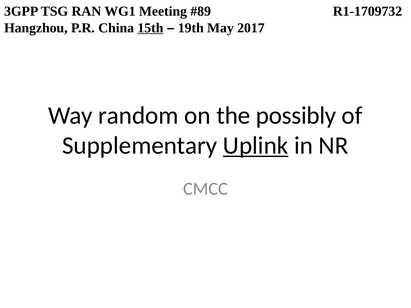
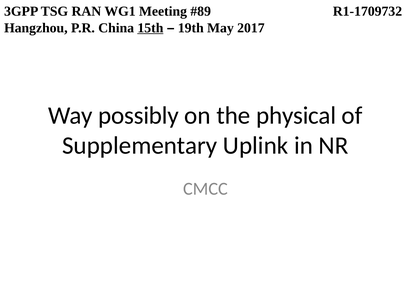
random: random -> possibly (138, 115)
possibly: possibly -> physical (296, 115)
Uplink underline: present -> none (256, 146)
